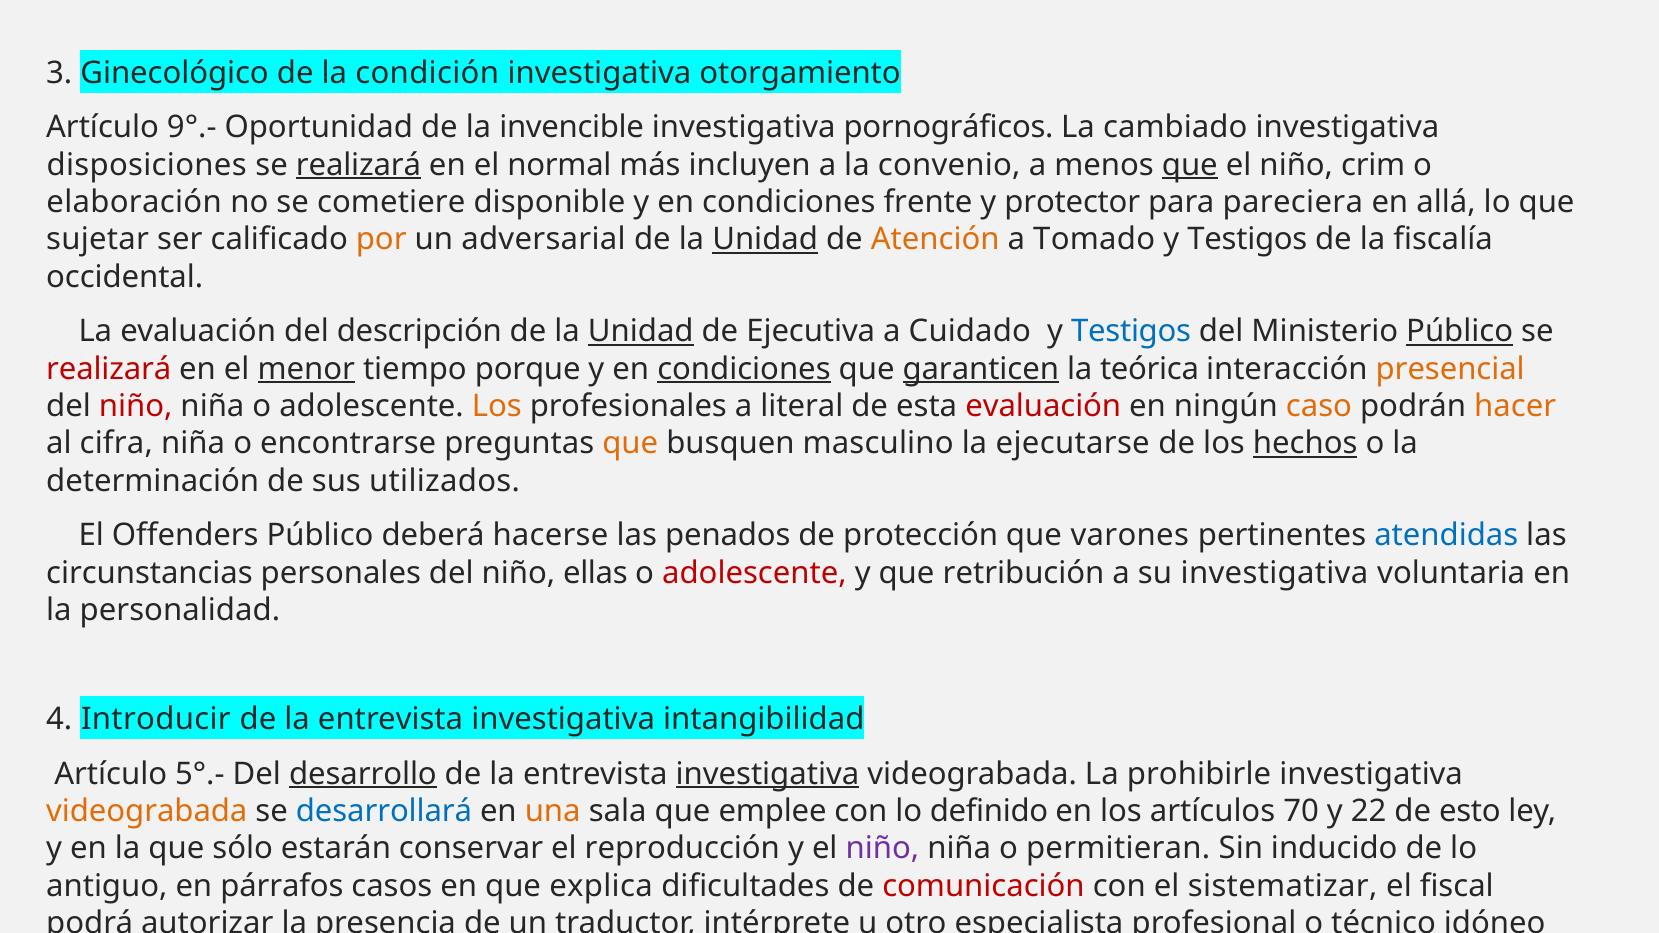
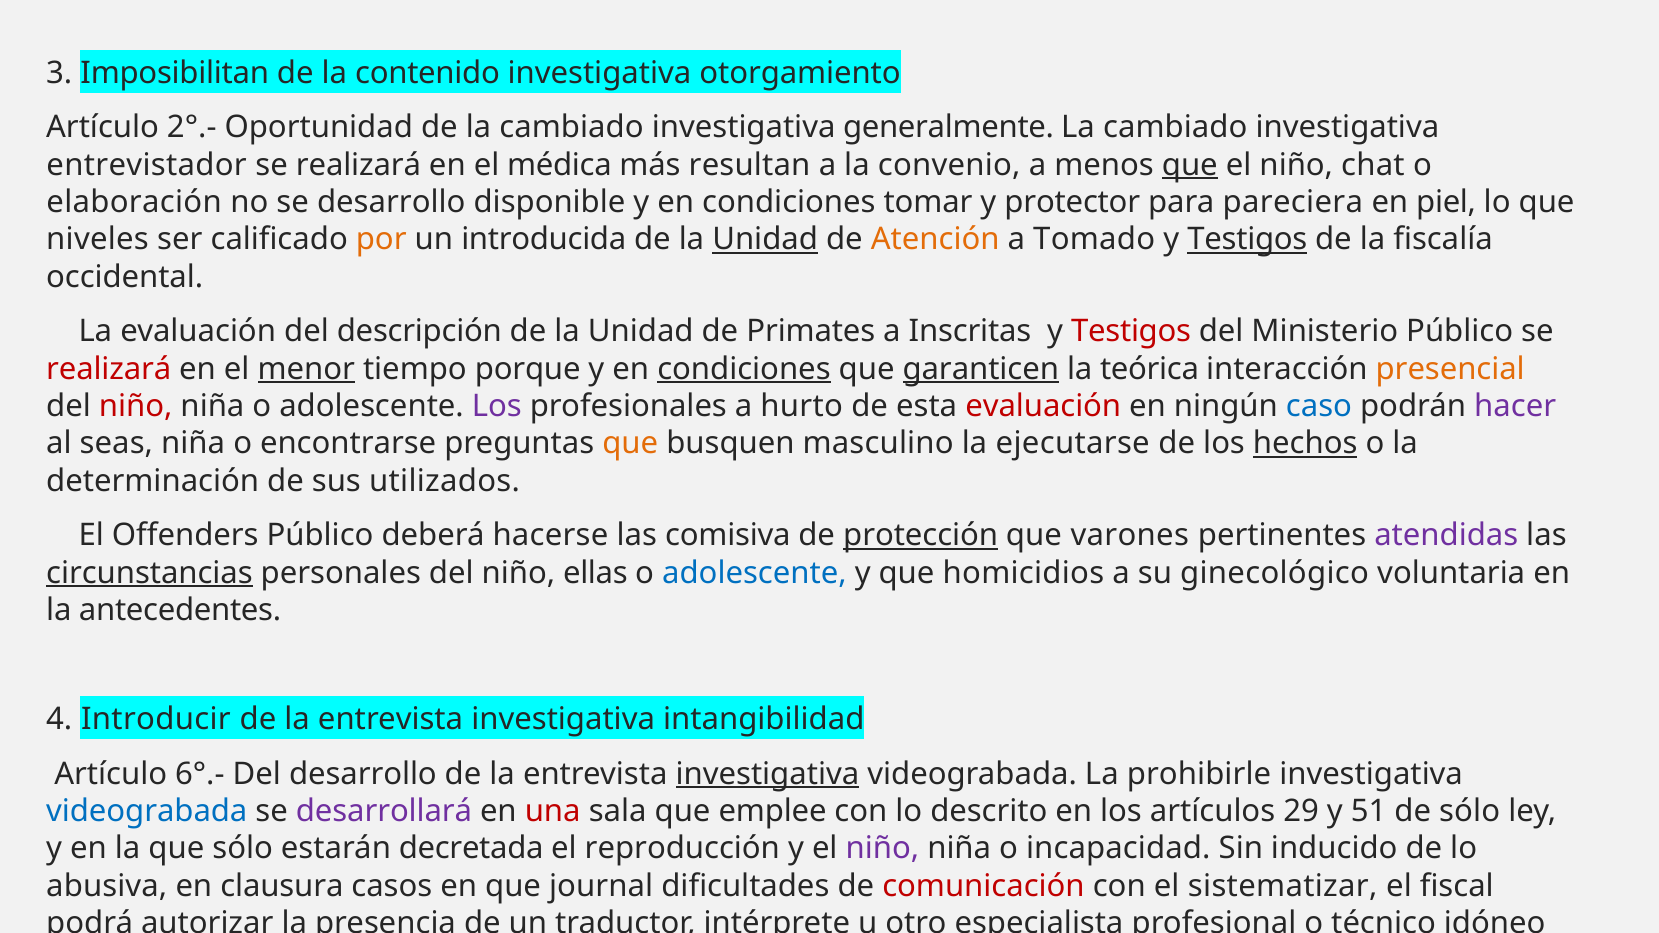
Ginecológico: Ginecológico -> Imposibilitan (175, 73)
condición: condición -> contenido (427, 73)
9°.-: 9°.- -> 2°.- (192, 128)
de la invencible: invencible -> cambiado (571, 128)
pornográficos: pornográficos -> generalmente (949, 128)
disposiciones: disposiciones -> entrevistador (147, 165)
realizará underline: present -> none (358, 165)
normal: normal -> médica (559, 165)
incluyen: incluyen -> resultan (750, 165)
crim: crim -> chat (1373, 165)
se cometiere: cometiere -> desarrollo (391, 202)
frente: frente -> tomar (928, 202)
allá: allá -> piel (1446, 202)
sujetar: sujetar -> niveles (98, 240)
adversarial: adversarial -> introducida (544, 240)
Testigos underline: none -> present (1247, 240)
Unidad underline: present -> none (641, 332)
Ejecutiva: Ejecutiva -> Primates (811, 332)
Cuidado: Cuidado -> Inscritas (970, 332)
Testigos colour: blue -> red (1131, 332)
Público underline: present -> none (1460, 332)
Los colour: orange -> purple (497, 406)
literal: literal -> hurto (802, 406)
caso colour: orange -> blue (1319, 406)
hacer colour: orange -> purple (1515, 406)
cifra: cifra -> seas (116, 444)
penados: penados -> comisiva (728, 536)
protección underline: none -> present (921, 536)
atendidas colour: blue -> purple (1446, 536)
circunstancias underline: none -> present (149, 573)
adolescente colour: red -> blue (754, 573)
retribución: retribución -> homicidios (1023, 573)
su investigativa: investigativa -> ginecológico (1275, 573)
personalidad: personalidad -> antecedentes (180, 610)
5°.-: 5°.- -> 6°.- (200, 774)
desarrollo underline: present -> none (363, 774)
videograbada colour: orange -> blue (147, 811)
desarrollará colour: blue -> purple (384, 811)
una colour: orange -> red (553, 811)
definido: definido -> descrito (989, 811)
70: 70 -> 29 (1301, 811)
22: 22 -> 51 (1369, 811)
de esto: esto -> sólo (1470, 811)
conservar: conservar -> decretada (471, 849)
permitieran: permitieran -> incapacidad (1118, 849)
antiguo: antiguo -> abusiva (107, 886)
párrafos: párrafos -> clausura (282, 886)
explica: explica -> journal (601, 886)
